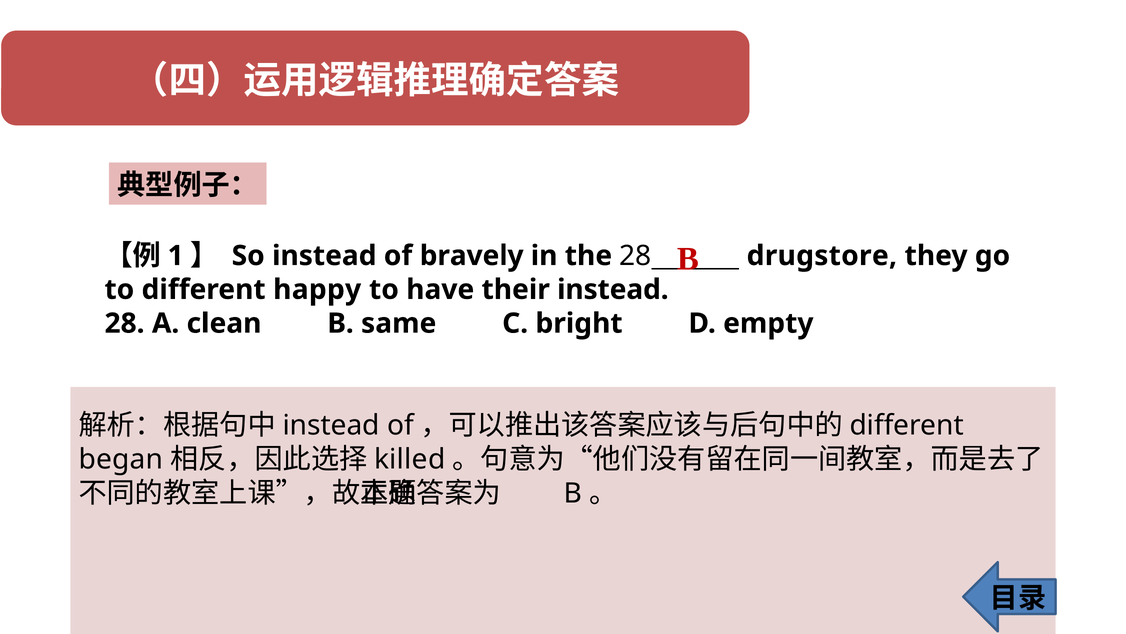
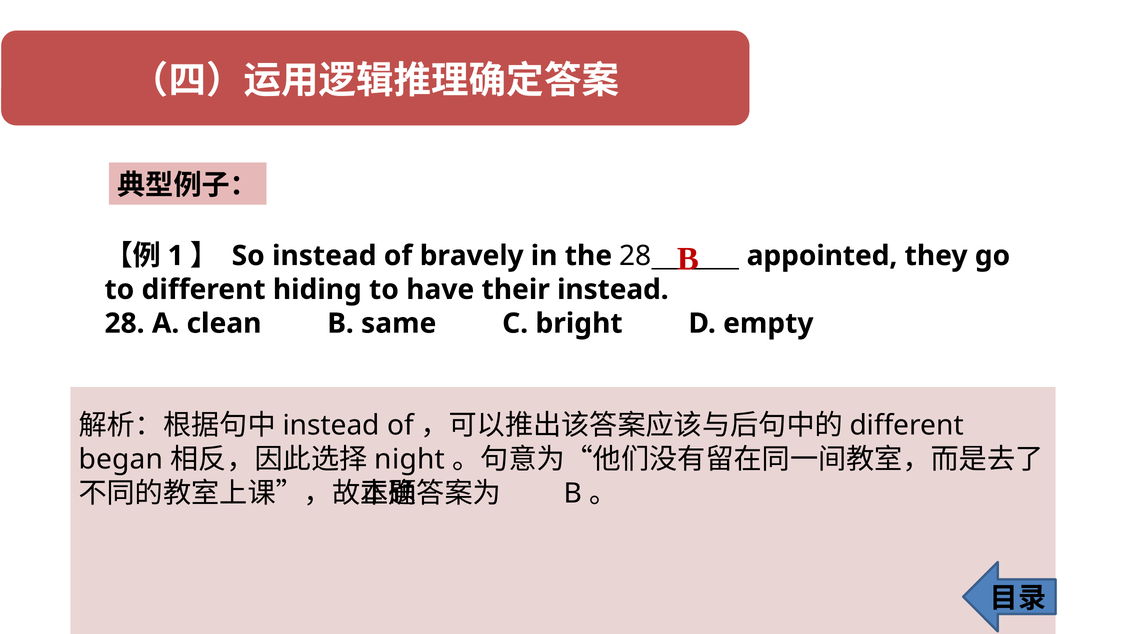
drugstore: drugstore -> appointed (822, 256)
happy: happy -> hiding (317, 289)
killed: killed -> night (410, 459)
